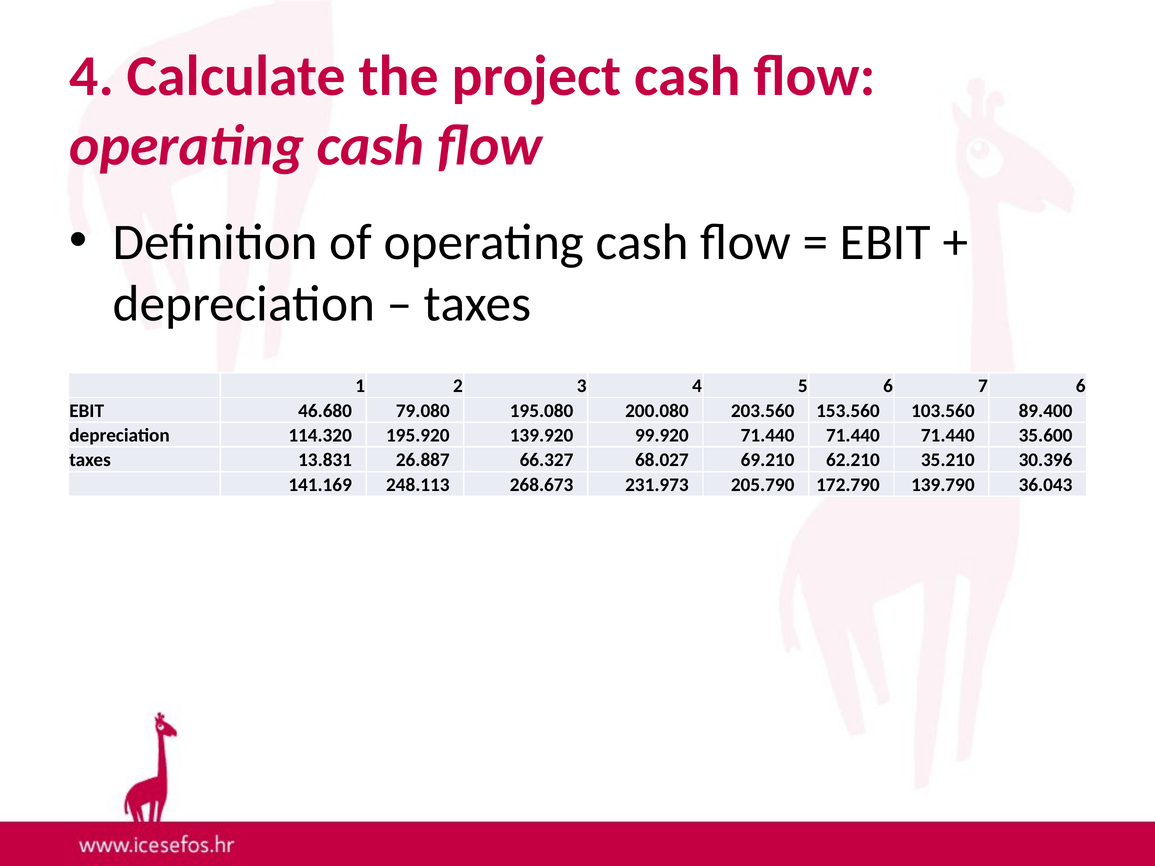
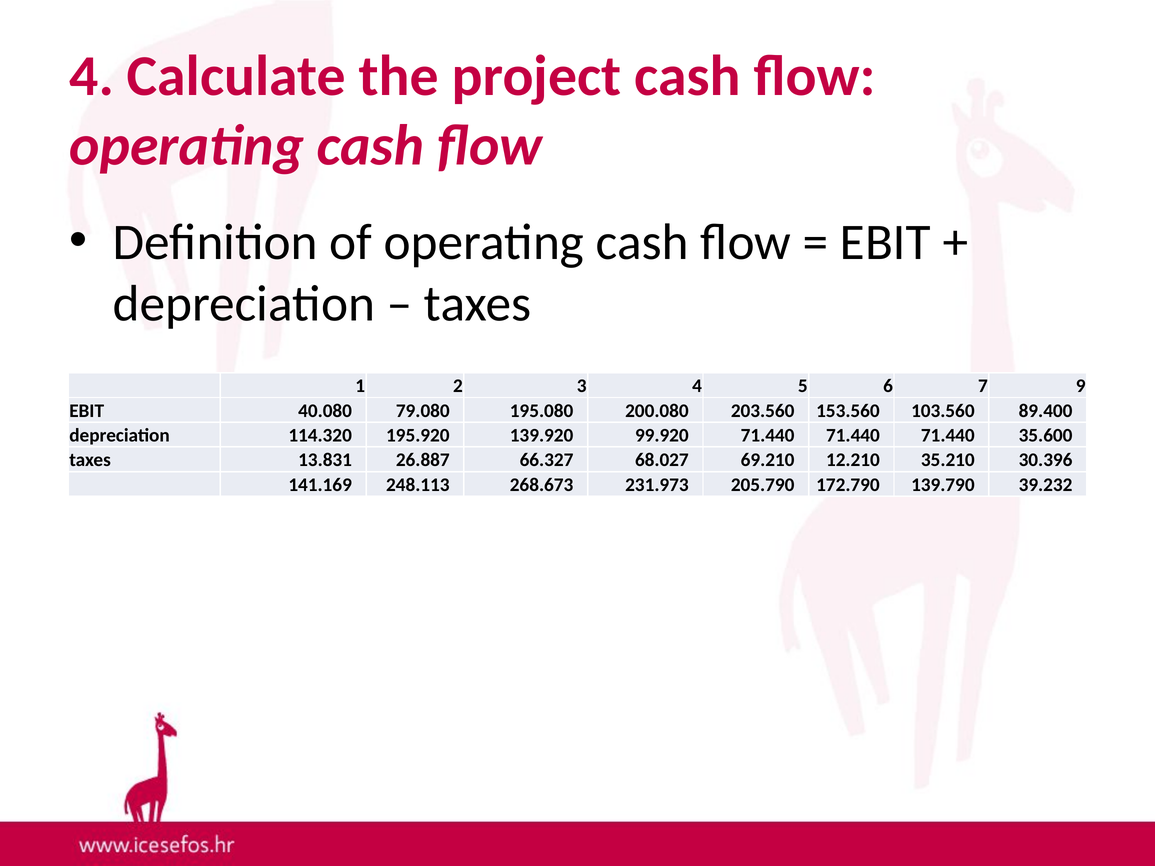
7 6: 6 -> 9 (1081, 386)
46.680: 46.680 -> 40.080 (325, 411)
62.210: 62.210 -> 12.210 (853, 460)
36.043: 36.043 -> 39.232 (1046, 485)
